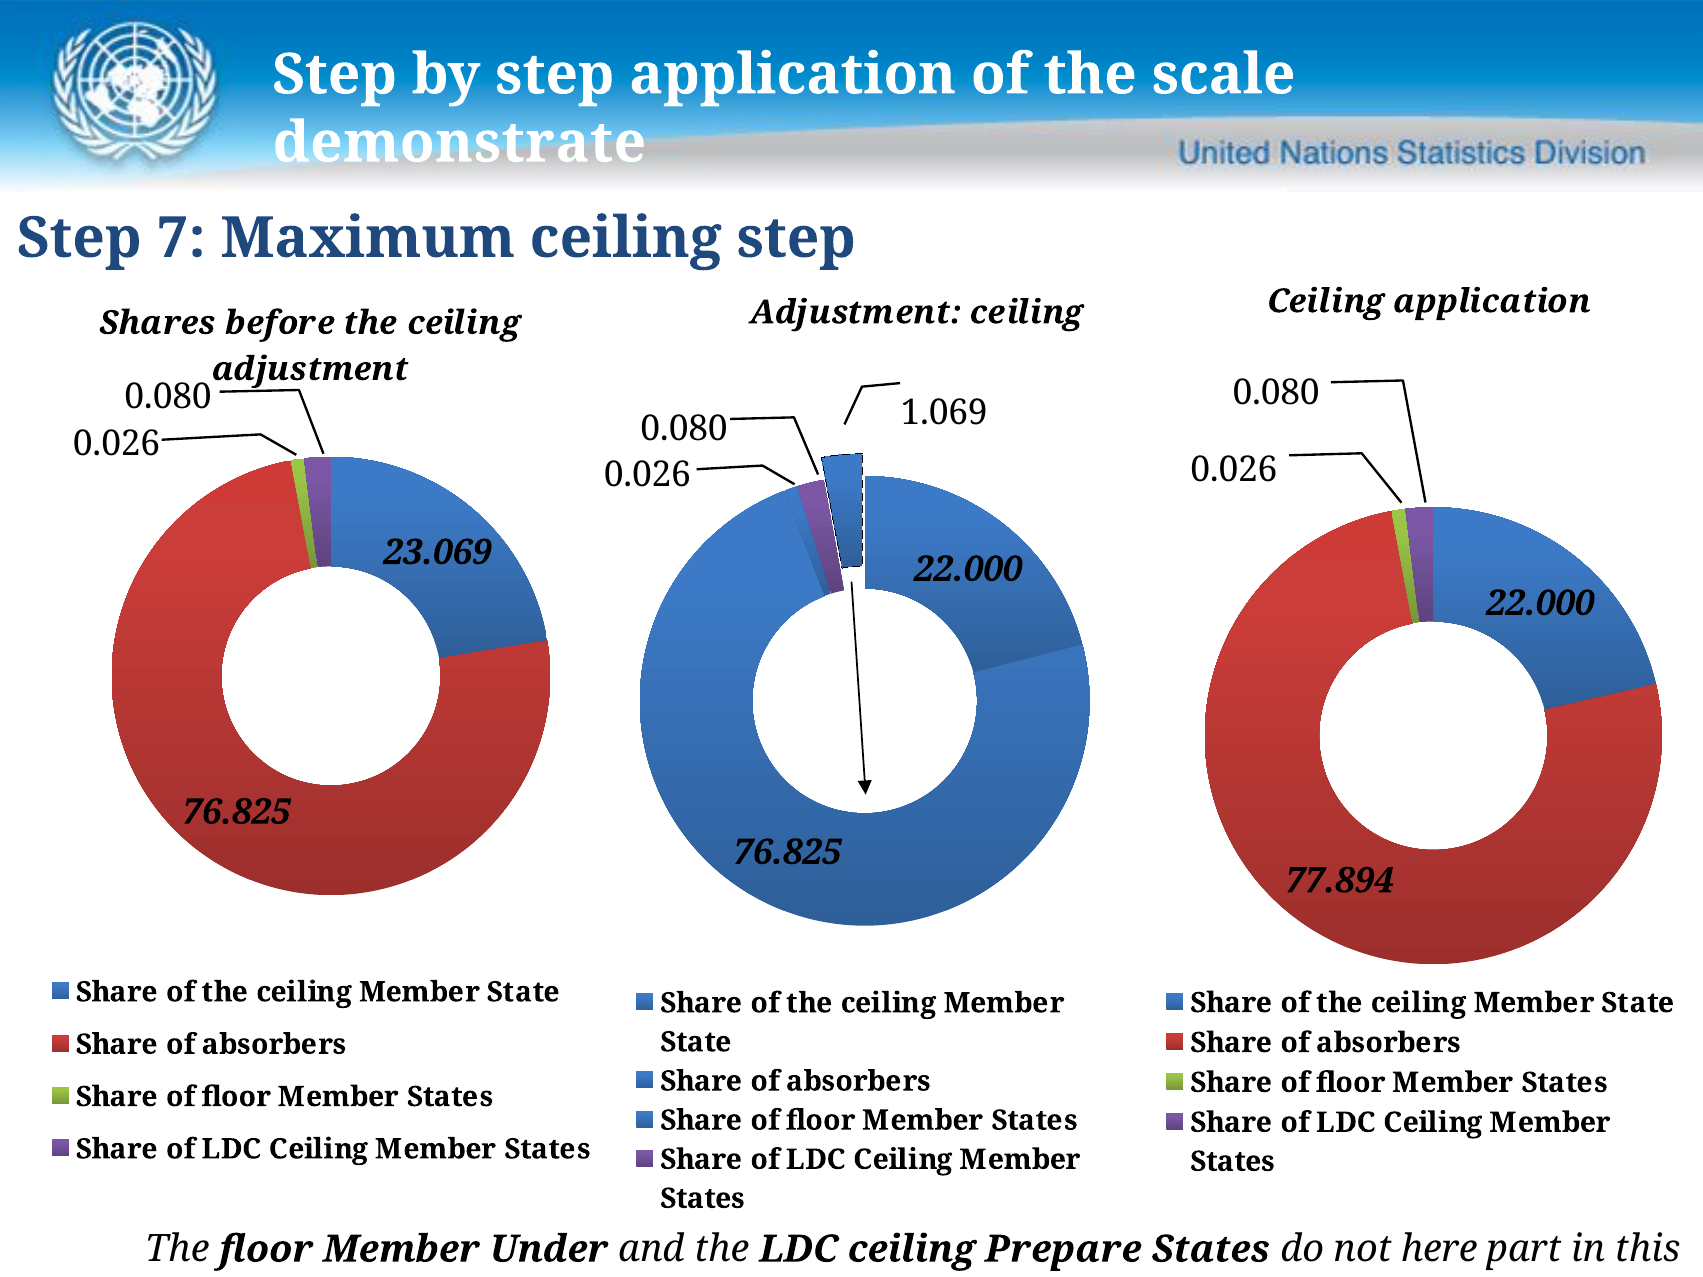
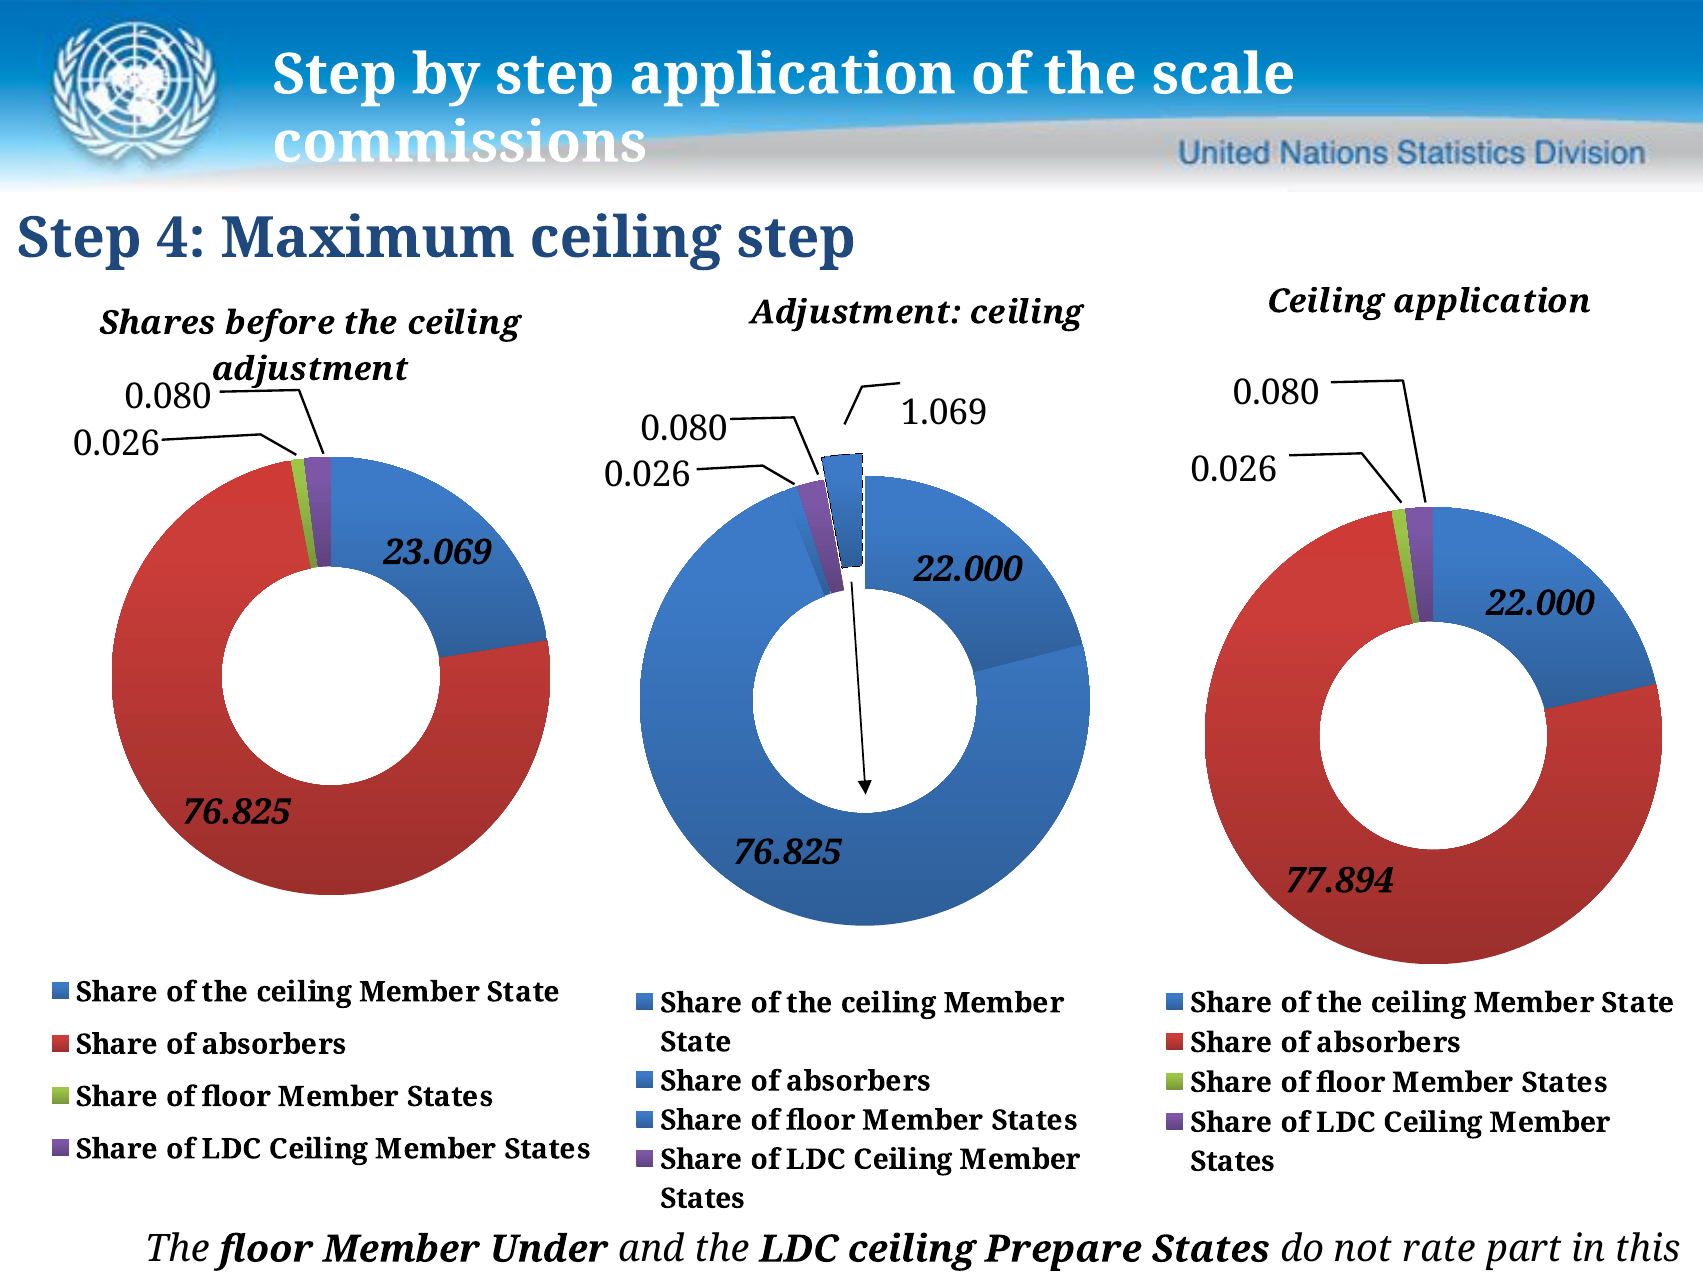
demonstrate: demonstrate -> commissions (460, 143)
7: 7 -> 4 (181, 238)
here: here -> rate (1439, 1249)
